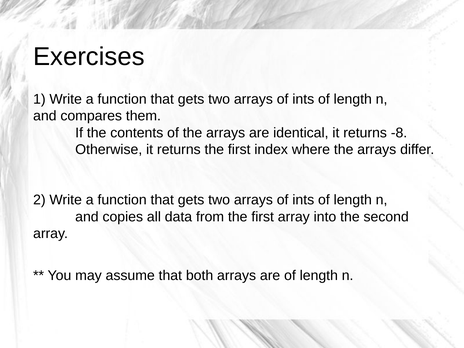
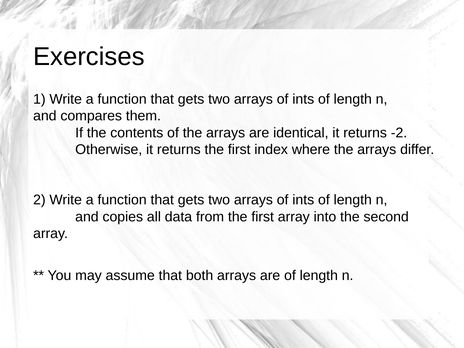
-8: -8 -> -2 (399, 133)
